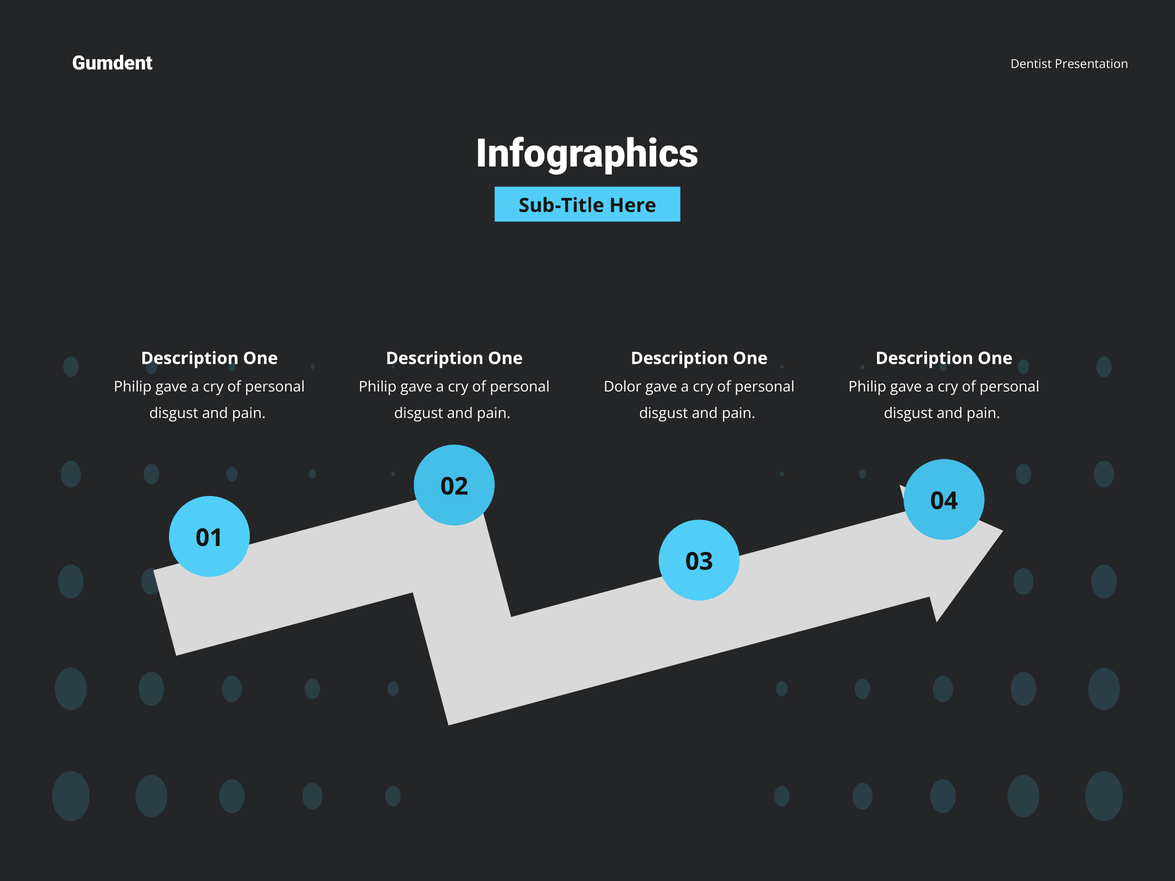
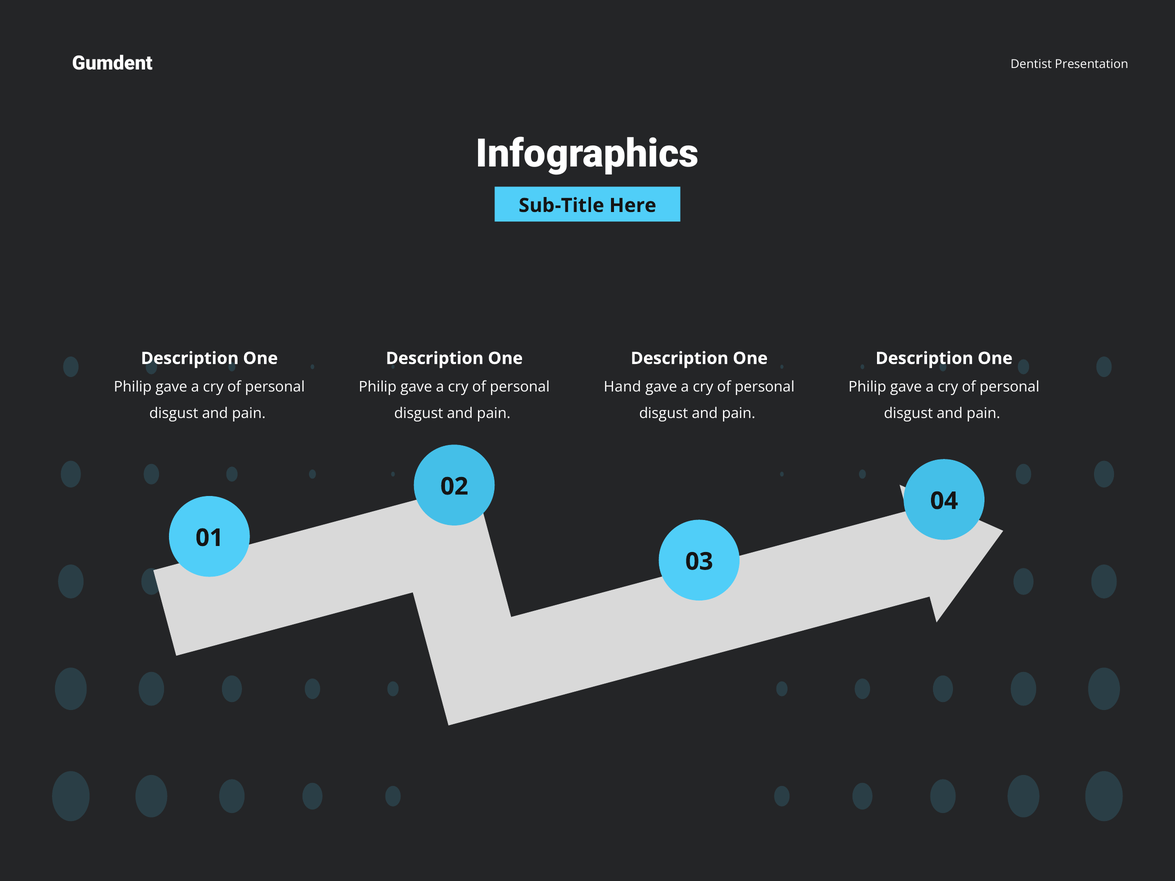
Dolor: Dolor -> Hand (622, 387)
